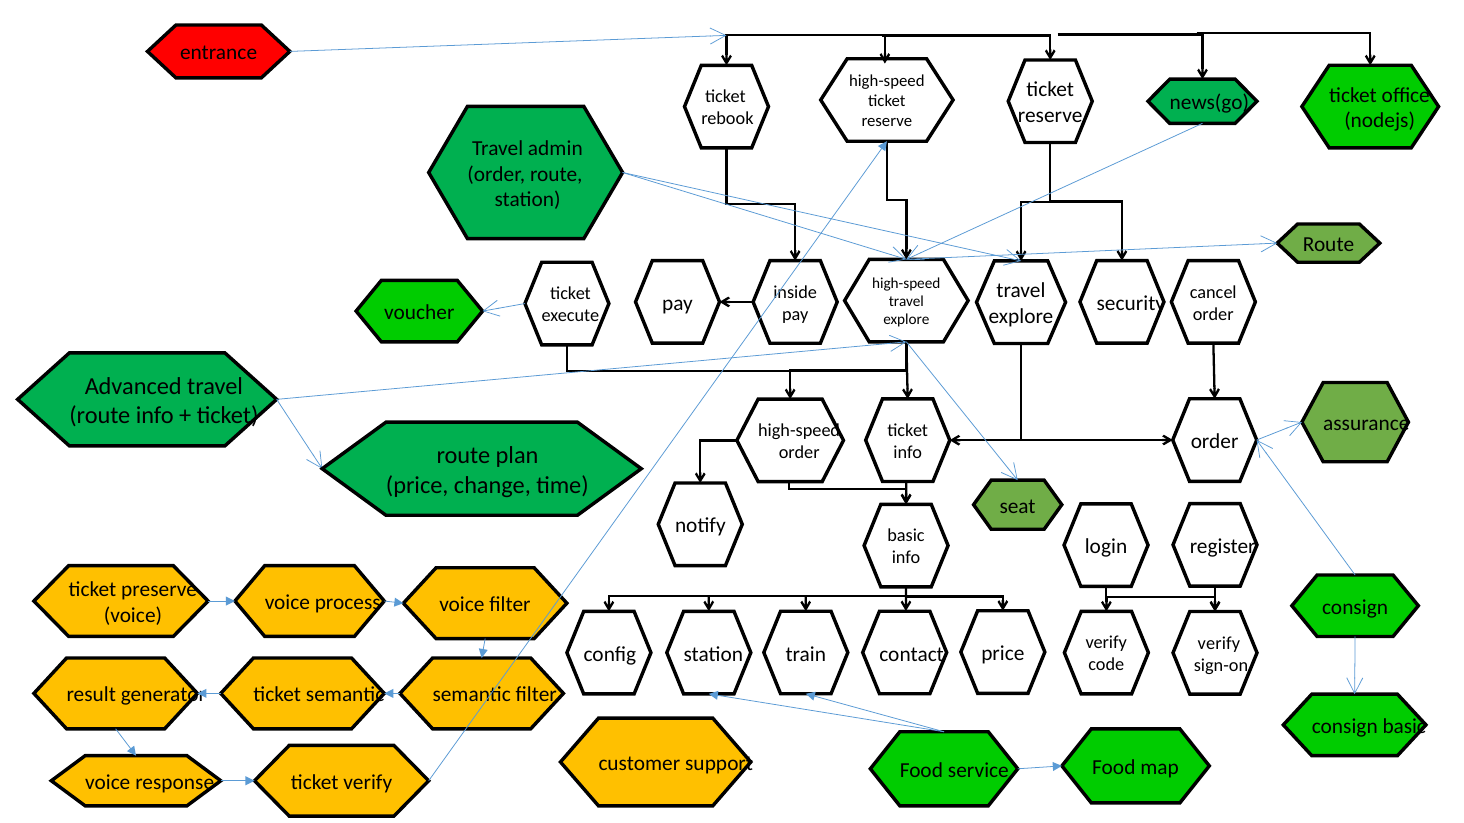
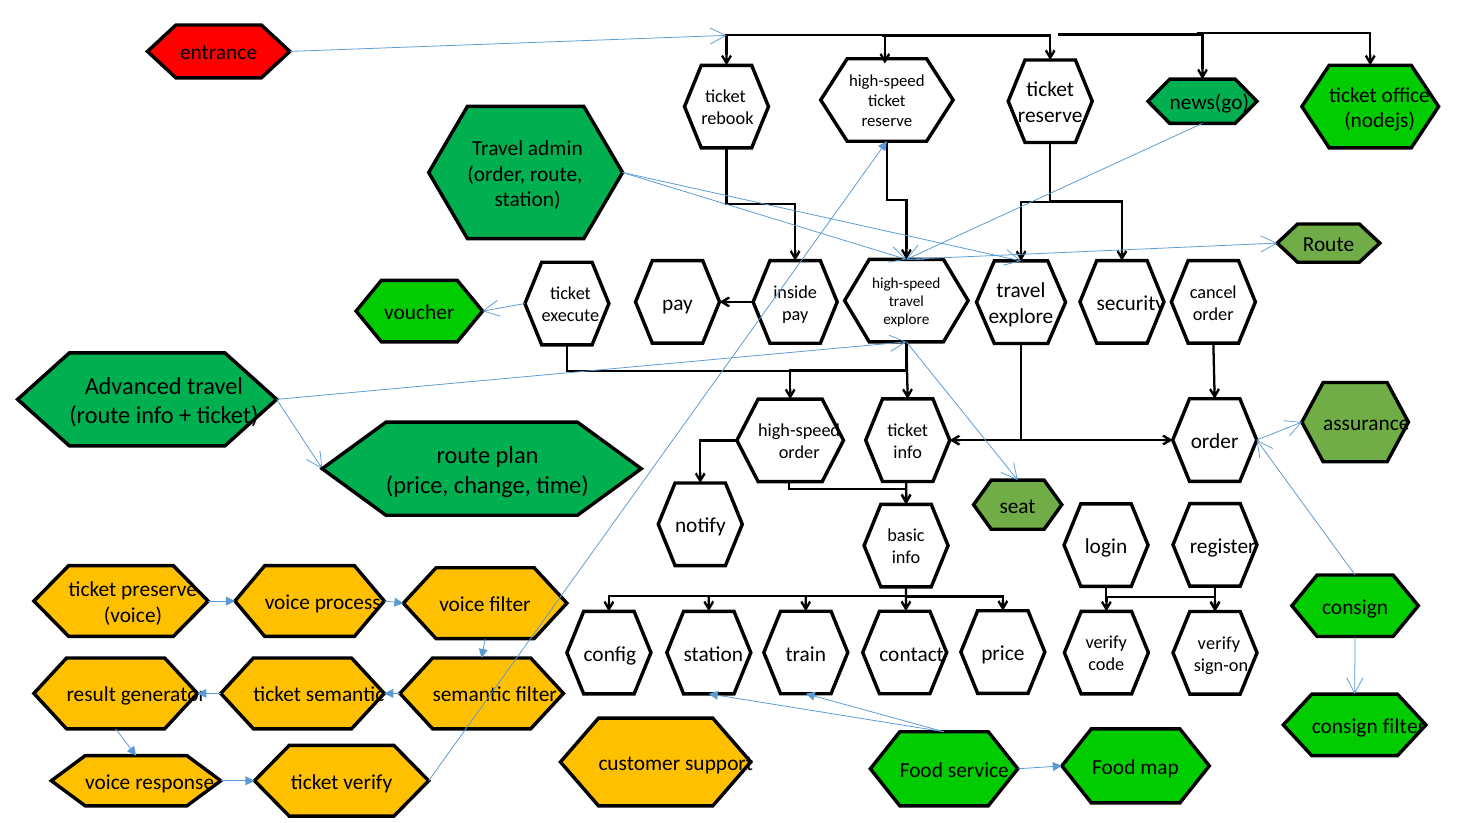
consign basic: basic -> filter (1404, 727)
